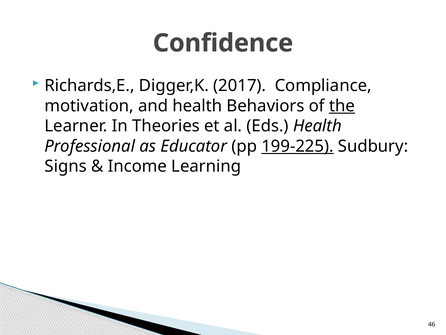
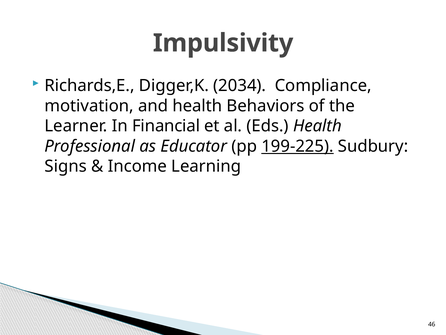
Confidence: Confidence -> Impulsivity (223, 43)
2017: 2017 -> 2034 (240, 86)
the underline: present -> none (342, 106)
Theories: Theories -> Financial (166, 126)
